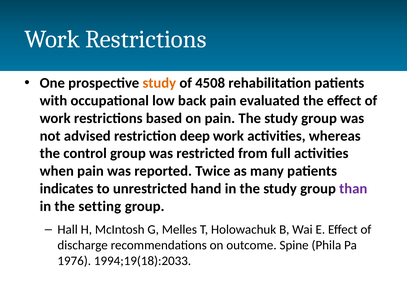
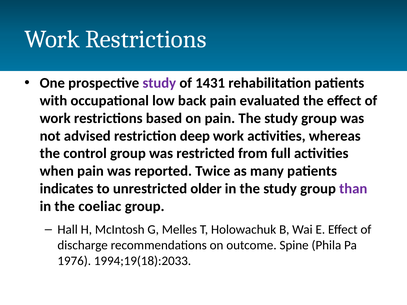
study colour: orange -> purple (159, 83)
4508: 4508 -> 1431 (210, 83)
hand: hand -> older (206, 189)
setting: setting -> coeliac (100, 206)
